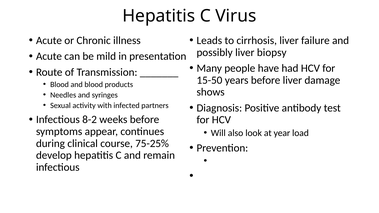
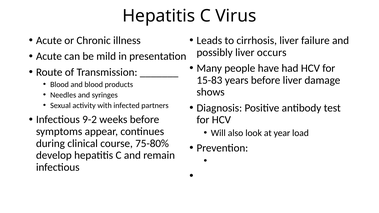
biopsy: biopsy -> occurs (272, 52)
15-50: 15-50 -> 15-83 (209, 80)
8-2: 8-2 -> 9-2 (90, 120)
75-25%: 75-25% -> 75-80% (152, 143)
